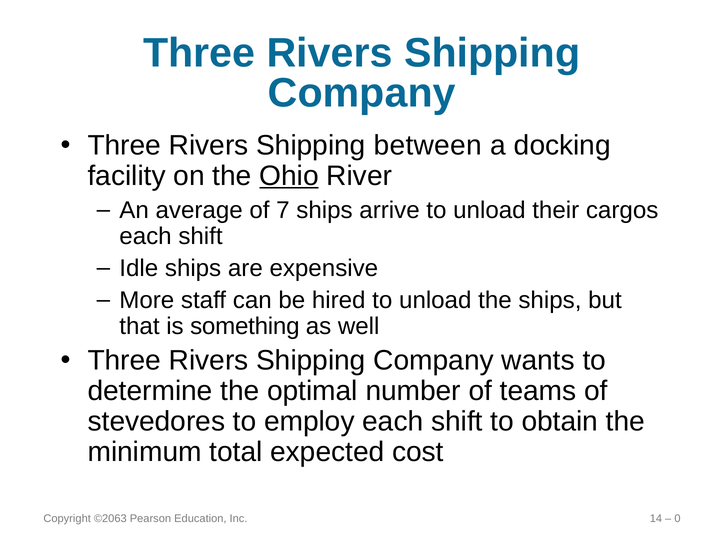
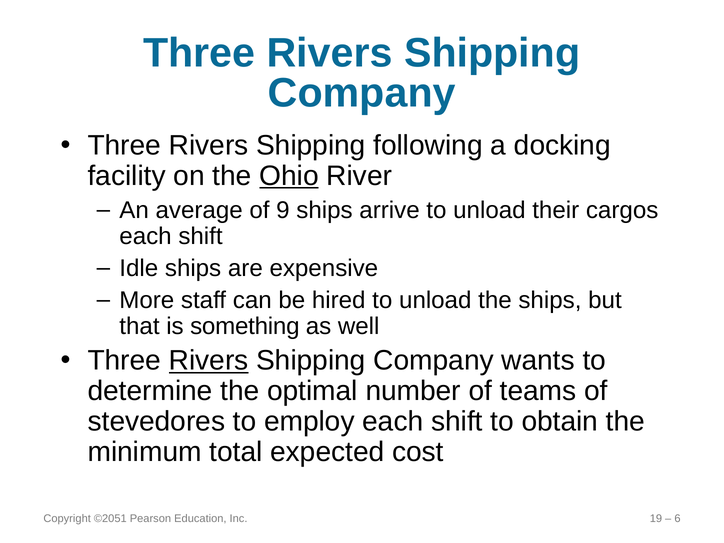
between: between -> following (428, 145)
7: 7 -> 9 (283, 210)
Rivers underline: none -> present (209, 361)
©2063: ©2063 -> ©2051 (110, 518)
14: 14 -> 19 (656, 518)
0: 0 -> 6 (677, 518)
